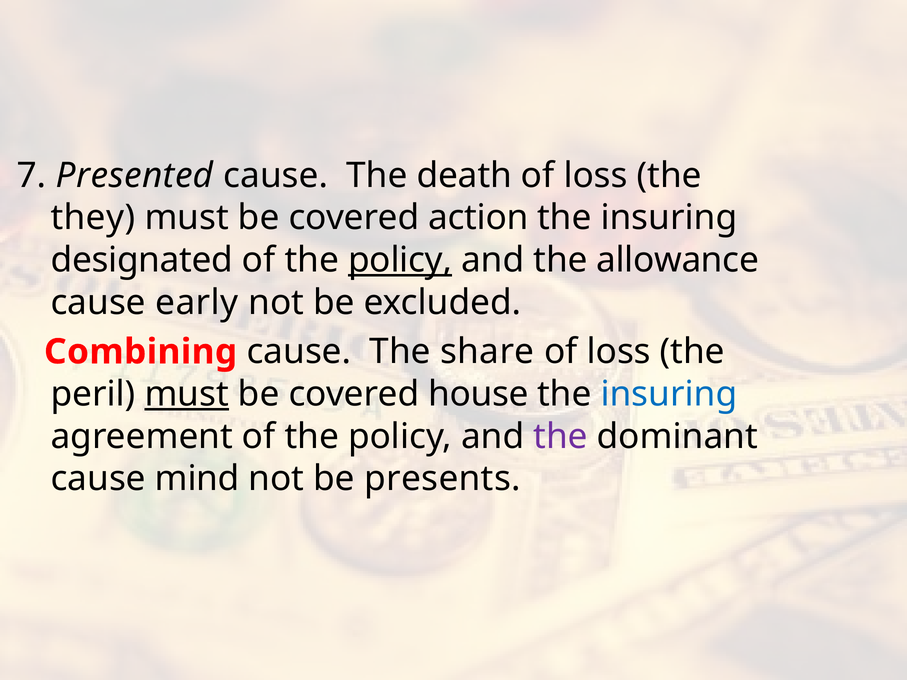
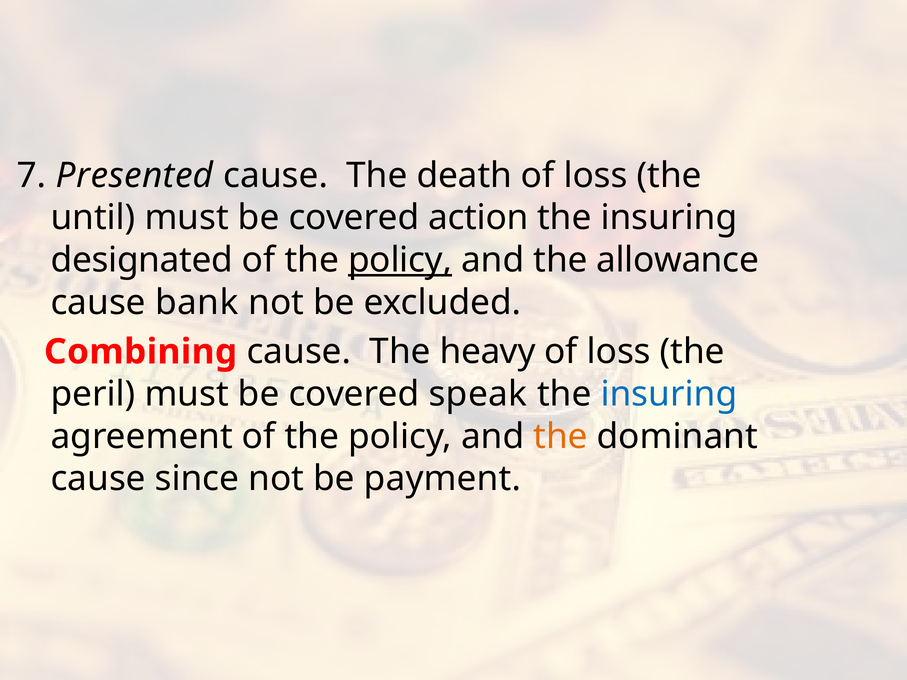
they: they -> until (93, 218)
early: early -> bank (197, 302)
share: share -> heavy (488, 352)
must underline: present -> none (187, 394)
house: house -> speak (478, 394)
the colour: purple -> orange (561, 437)
mind: mind -> since (197, 479)
presents: presents -> payment (443, 479)
